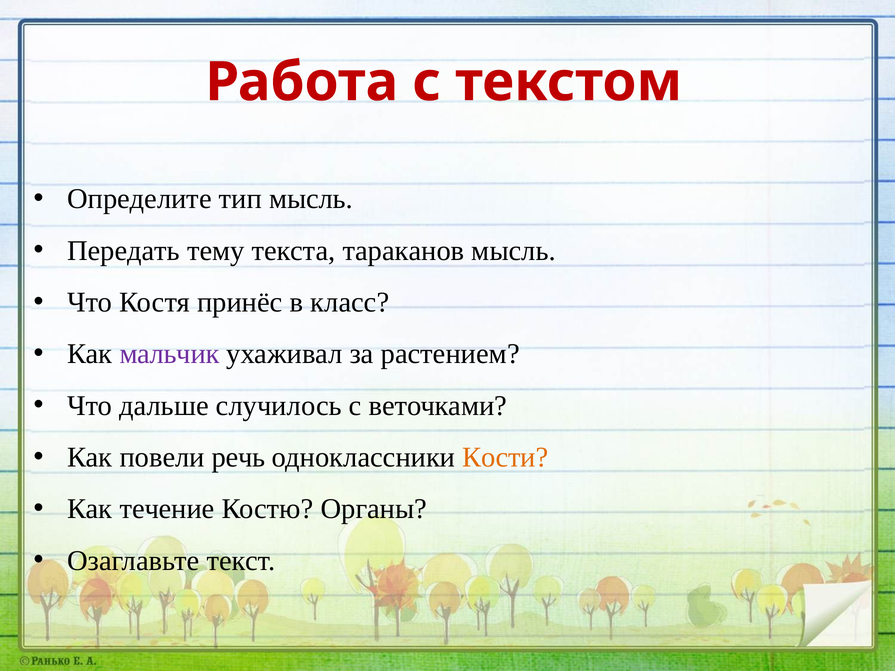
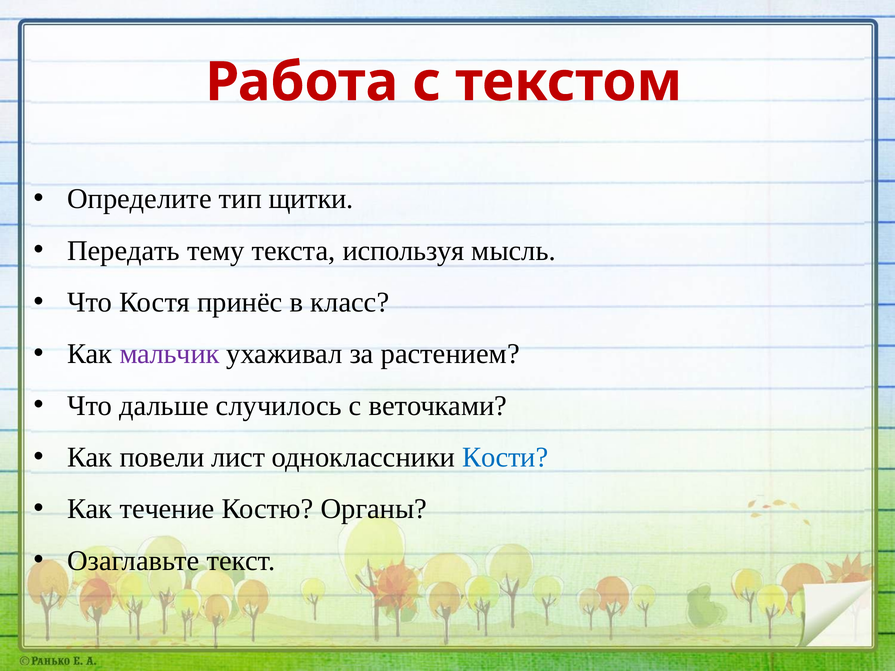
тип мысль: мысль -> щитки (311, 199)
тараканов: тараканов -> используя (404, 251)
речь: речь -> лист (238, 458)
Кости colour: orange -> blue (505, 458)
